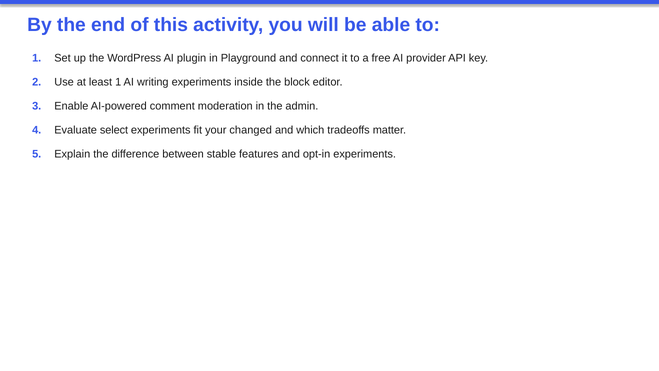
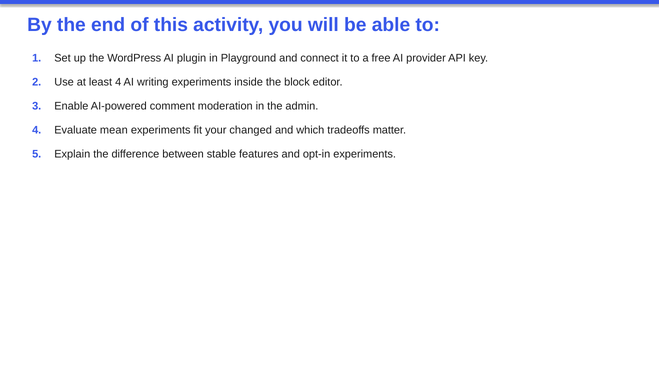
least 1: 1 -> 4 (118, 82)
select: select -> mean (114, 130)
